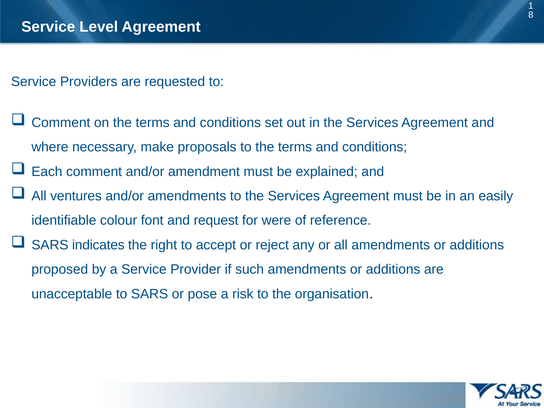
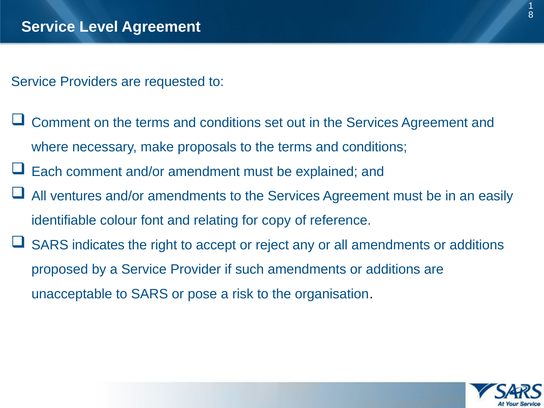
request: request -> relating (216, 221)
were: were -> copy (276, 221)
